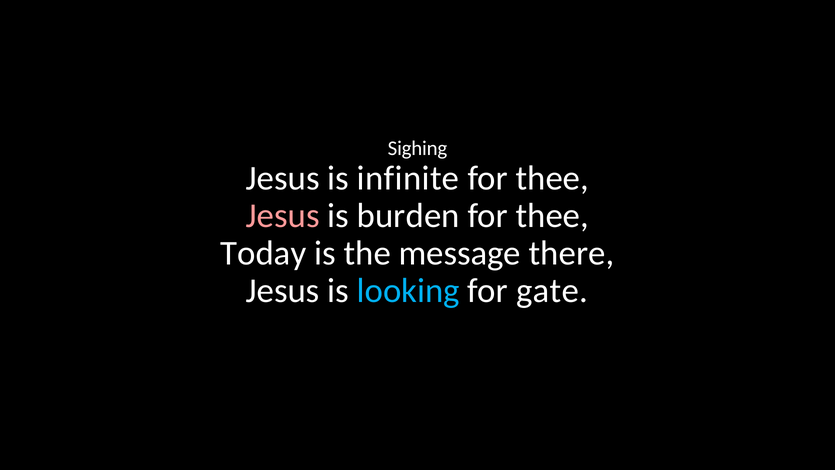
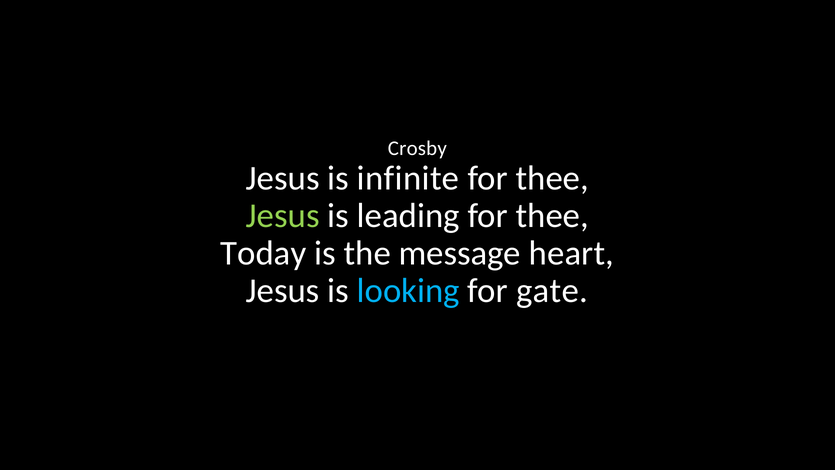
Sighing: Sighing -> Crosby (417, 148)
Jesus colour: pink -> light green (283, 216)
burden: burden -> leading (408, 216)
there: there -> heart (571, 253)
